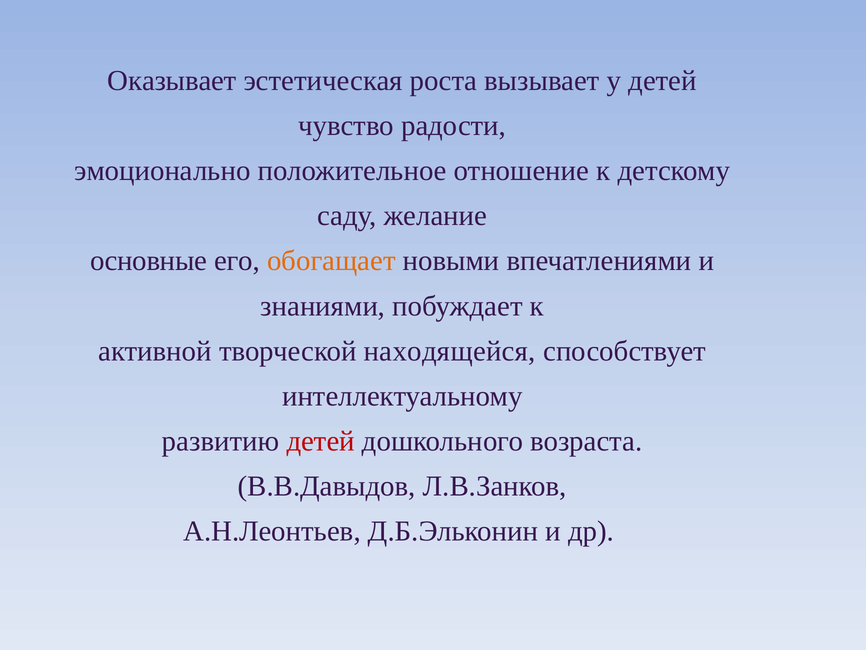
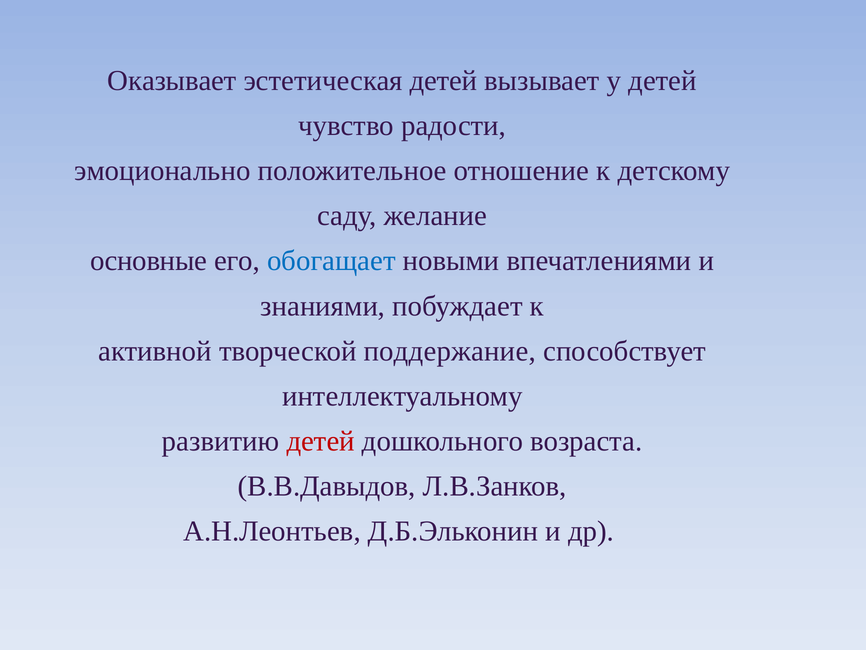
эстетическая роста: роста -> детей (444, 81)
обогащает colour: orange -> blue (331, 261)
находящейся: находящейся -> поддержание (450, 351)
